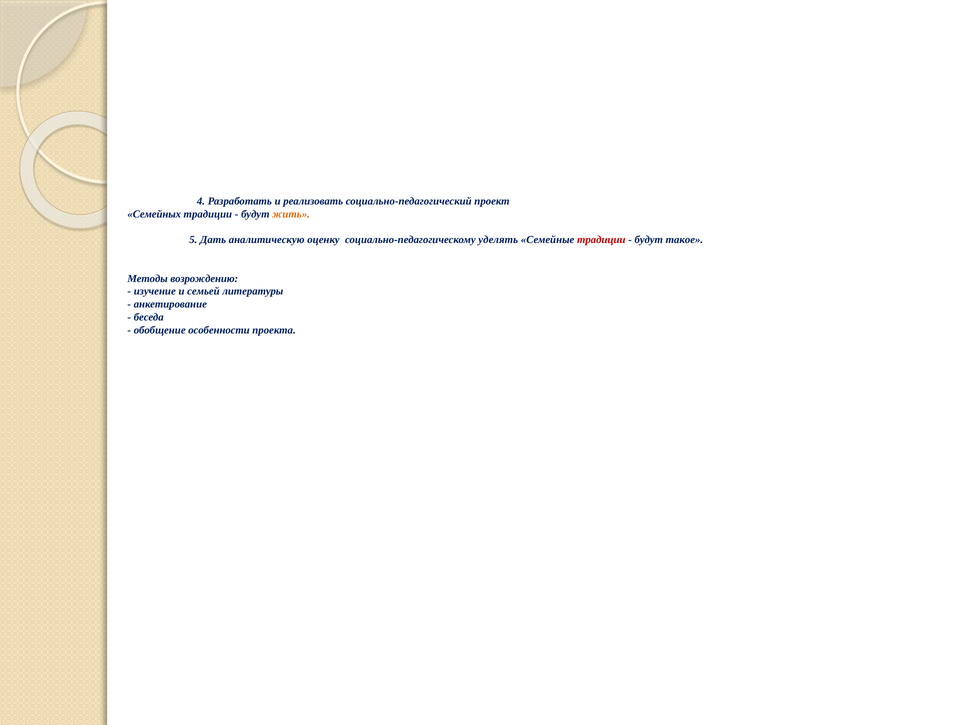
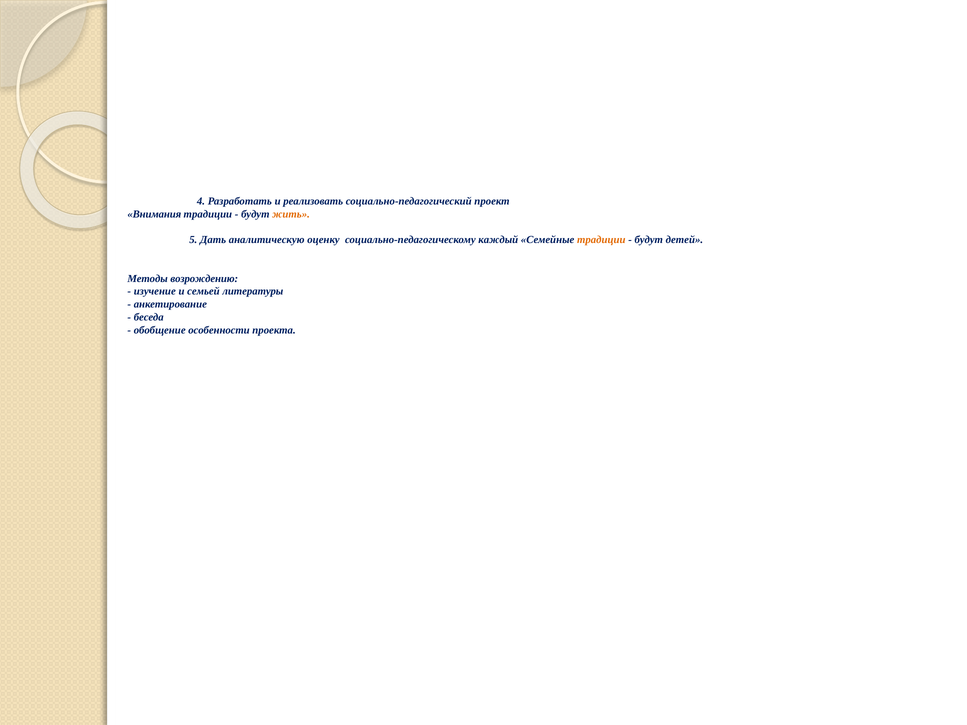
Семейных: Семейных -> Внимания (154, 214)
уделять: уделять -> каждый (498, 240)
традиции colour: red -> orange (601, 240)
такое: такое -> детей (684, 240)
